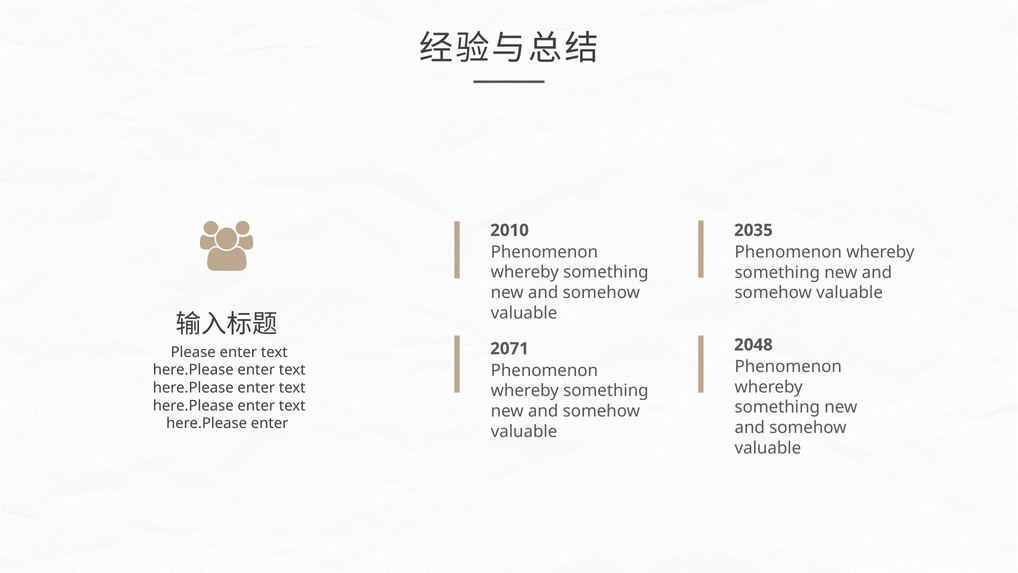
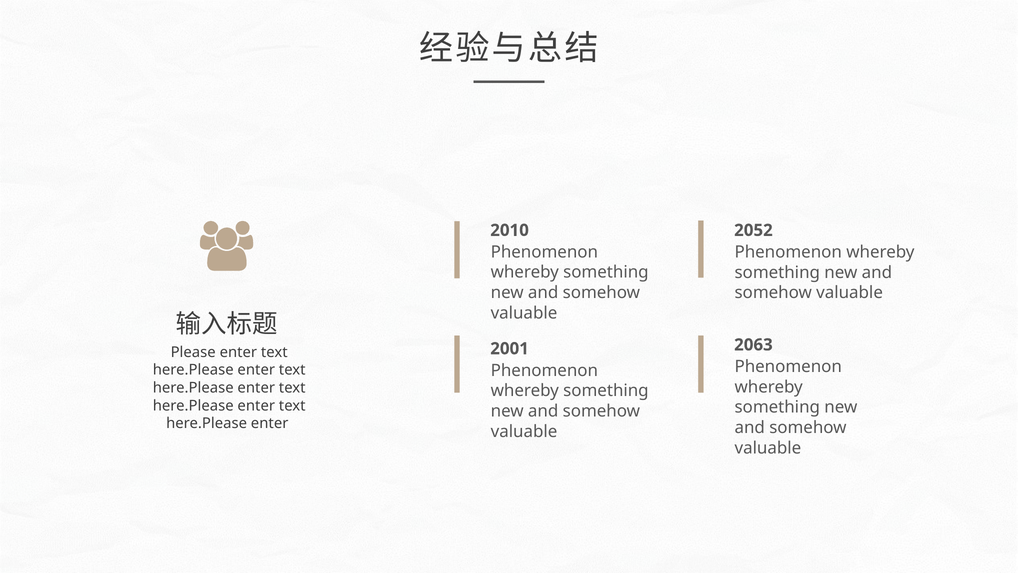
2035: 2035 -> 2052 (753, 230)
2048: 2048 -> 2063 (753, 345)
2071: 2071 -> 2001 (510, 348)
